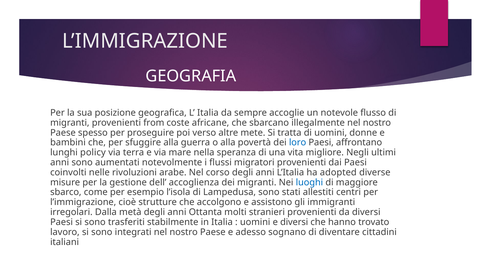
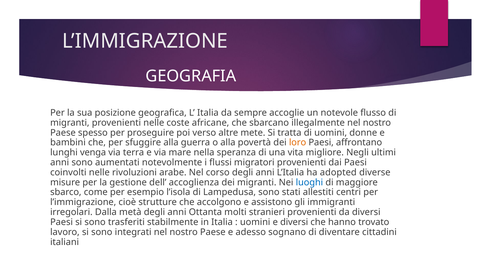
provenienti from: from -> nelle (154, 123)
loro colour: blue -> orange (298, 143)
policy: policy -> venga (93, 153)
